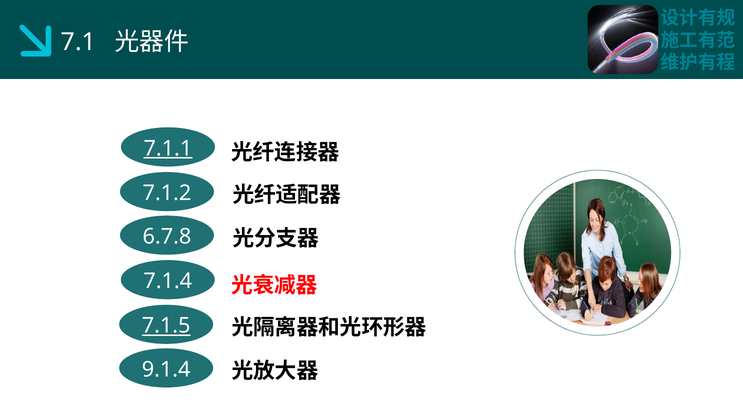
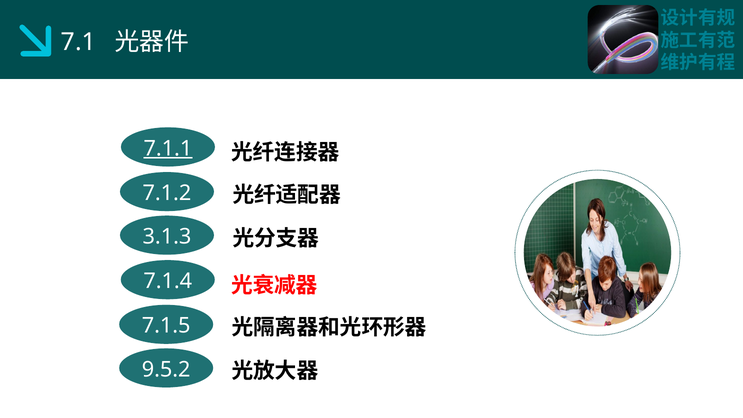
6.7.8: 6.7.8 -> 3.1.3 (167, 237)
7.1.5 underline: present -> none (166, 326)
9.1.4: 9.1.4 -> 9.5.2 (166, 369)
